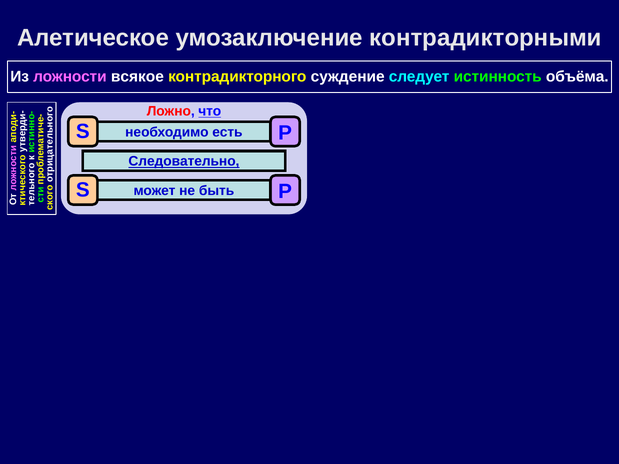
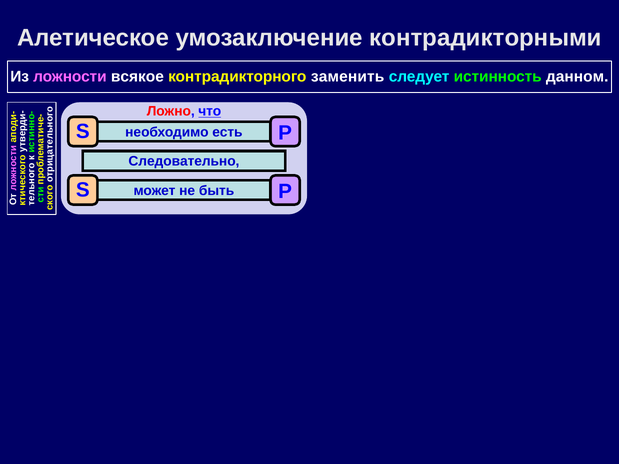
суждение: суждение -> заменить (348, 77)
объёма: объёма -> данном (577, 77)
Следовательно underline: present -> none (184, 162)
